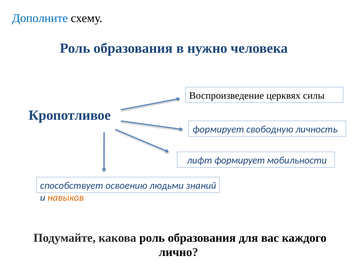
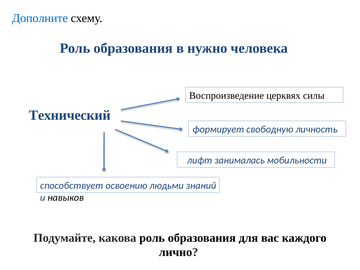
Кропотливое: Кропотливое -> Технический (70, 115)
лифт формирует: формирует -> занималась (240, 160)
навыков colour: orange -> black (66, 198)
